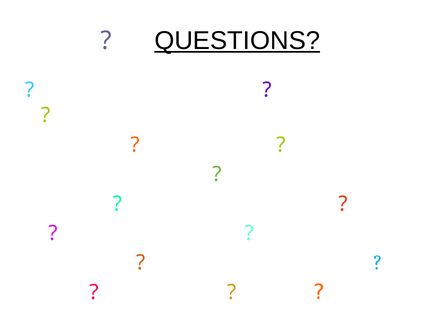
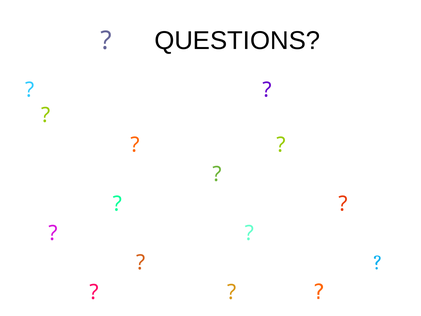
QUESTIONS underline: present -> none (237, 41)
